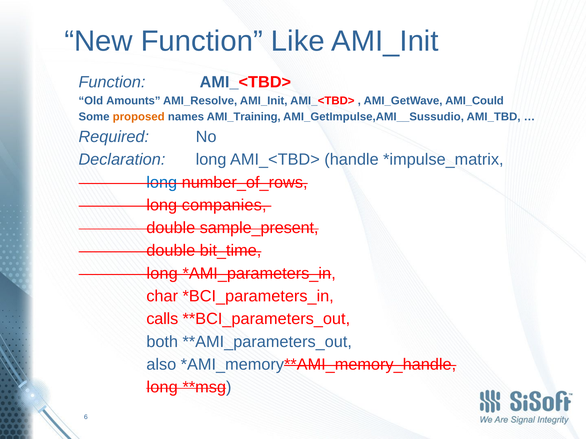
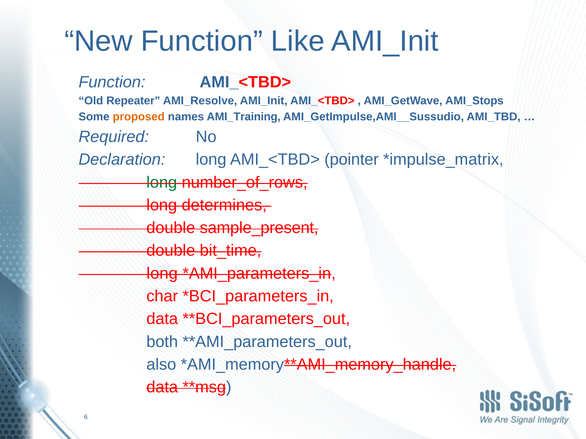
Amounts: Amounts -> Repeater (133, 101)
AMI_Could: AMI_Could -> AMI_Stops (474, 101)
handle: handle -> pointer (352, 160)
long colour: blue -> green (162, 183)
companies: companies -> determines (224, 205)
calls: calls -> data (162, 319)
long: long -> data (162, 388)
